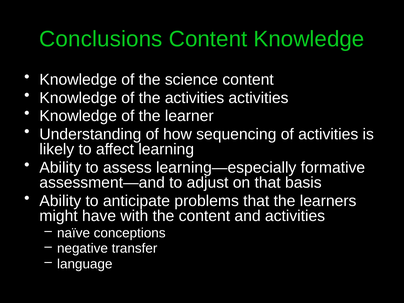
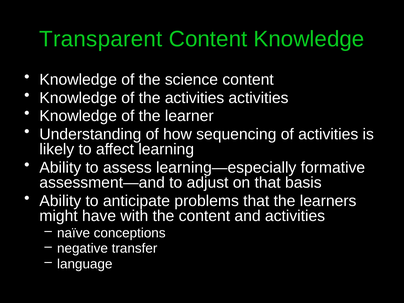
Conclusions: Conclusions -> Transparent (101, 39)
